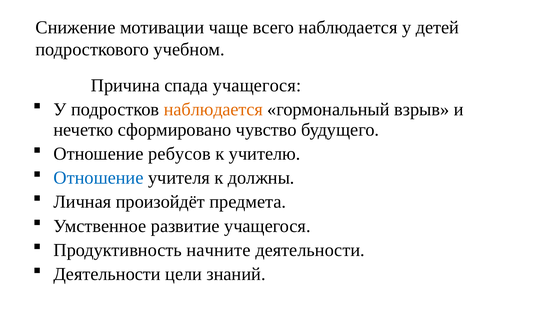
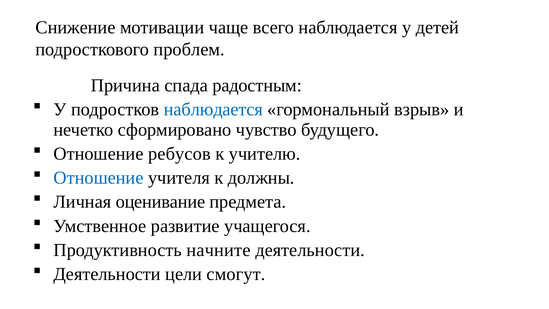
учебном: учебном -> проблем (189, 49)
спада учащегося: учащегося -> радостным (257, 85)
наблюдается colour: orange -> blue (213, 109)
произойдёт: произойдёт -> оценивание (160, 202)
знаний: знаний -> смогут (236, 274)
